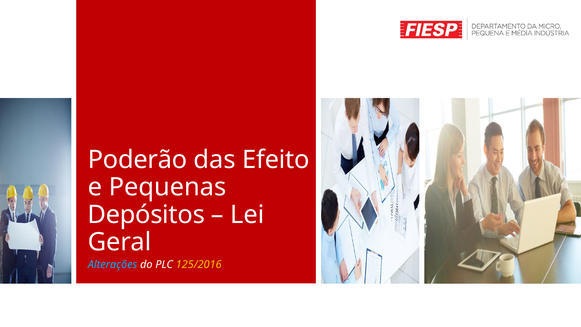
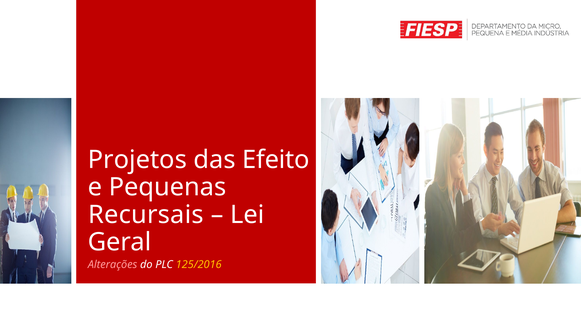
Poderão: Poderão -> Projetos (137, 160)
Depósitos: Depósitos -> Recursais (146, 215)
Alterações colour: light blue -> pink (113, 264)
